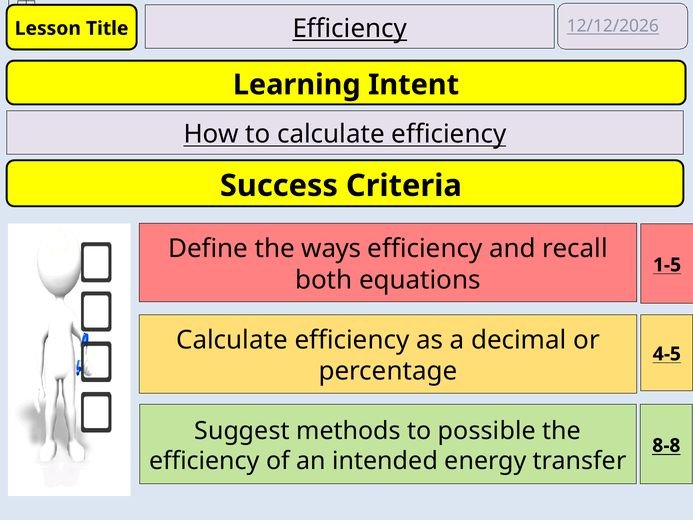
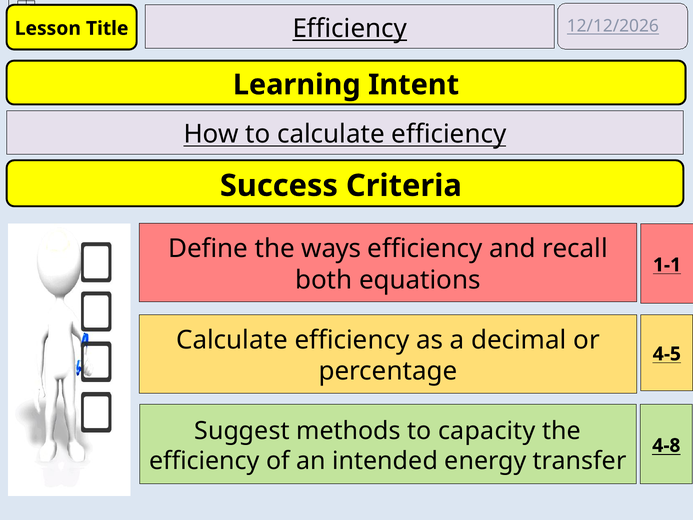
1-5: 1-5 -> 1-1 (667, 265)
possible: possible -> capacity (487, 431)
8-8: 8-8 -> 4-8 (666, 445)
